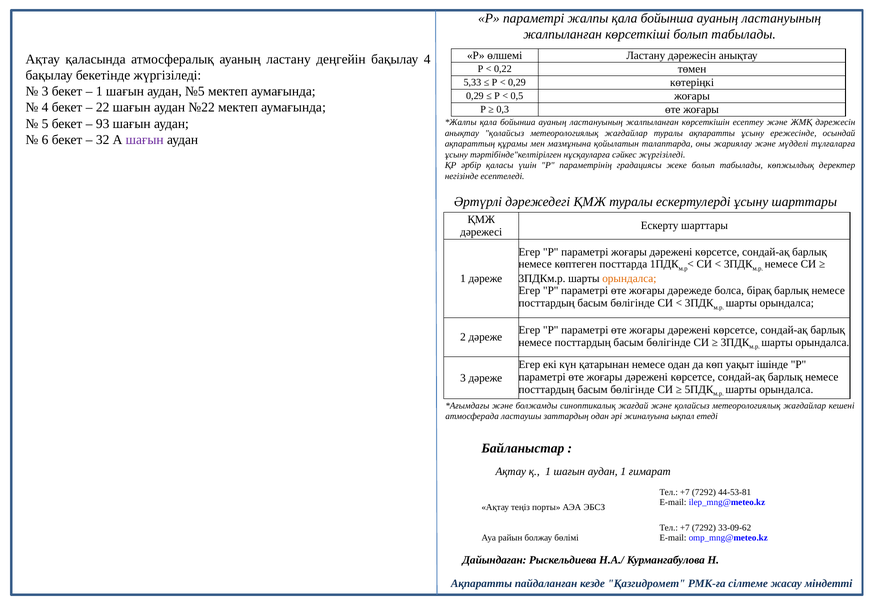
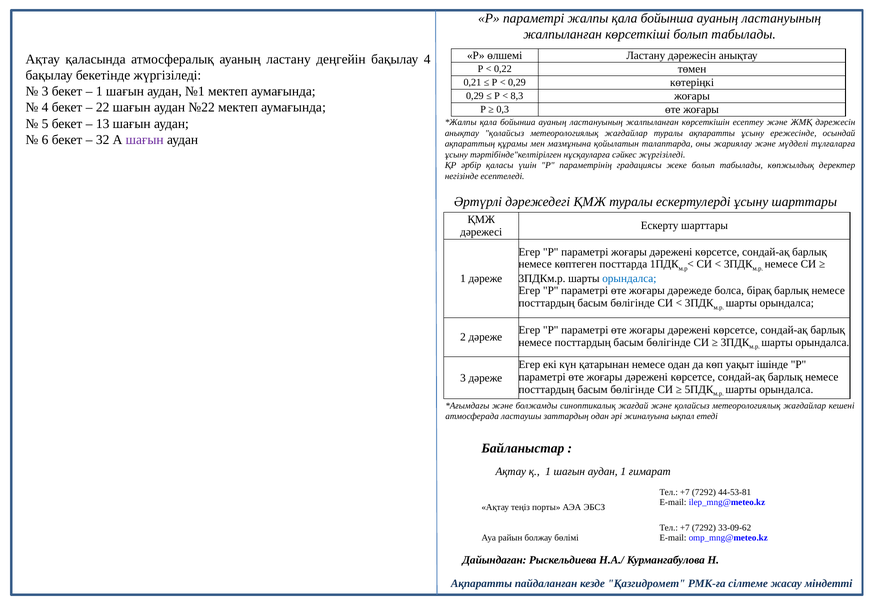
5,33: 5,33 -> 0,21 (472, 83)
№5: №5 -> №1 (195, 91)
0,5: 0,5 -> 8,3 (517, 96)
93: 93 -> 13 (103, 124)
орындалса colour: orange -> blue (629, 278)
